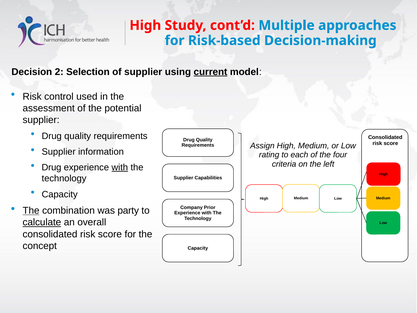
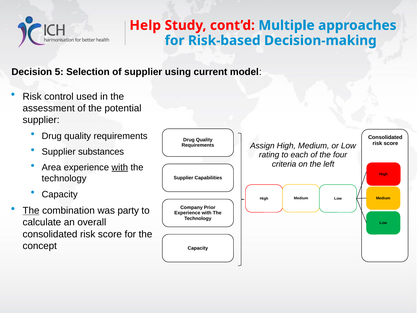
High: High -> Help (145, 25)
2: 2 -> 5 (59, 72)
current underline: present -> none (210, 72)
information: information -> substances (101, 152)
Drug: Drug -> Area (51, 167)
calculate underline: present -> none (42, 222)
